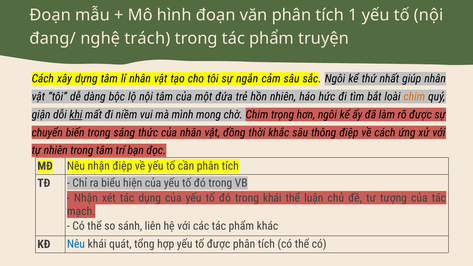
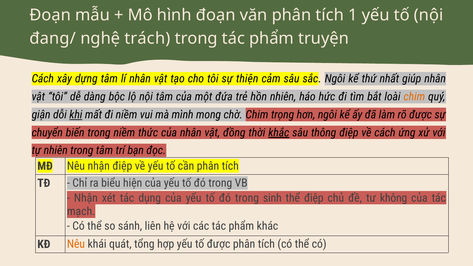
ngắn: ngắn -> thiện (247, 79)
trong sáng: sáng -> niềm (124, 133)
khắc underline: none -> present (279, 133)
trong khái: khái -> sinh (272, 198)
thể luận: luận -> điệp (314, 198)
tượng: tượng -> không (394, 198)
Nêu colour: blue -> orange (76, 244)
